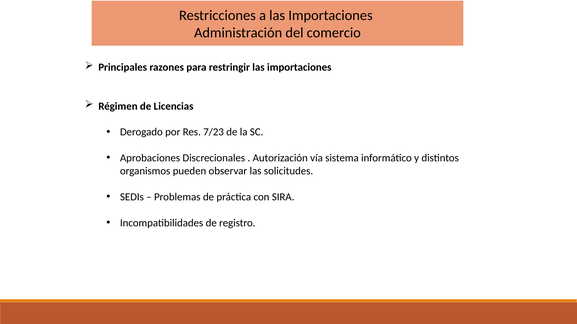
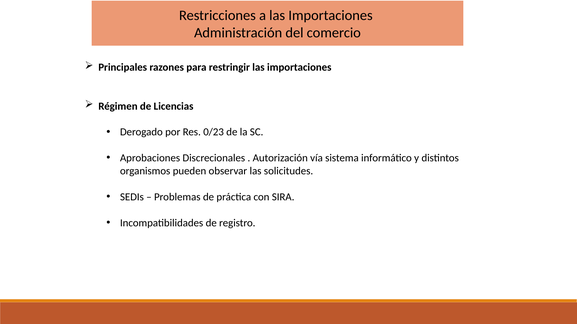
7/23: 7/23 -> 0/23 (214, 132)
